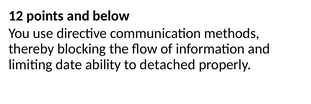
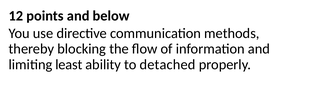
date: date -> least (69, 64)
